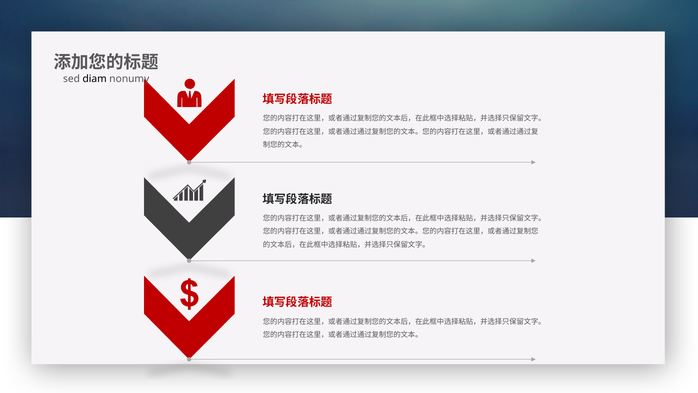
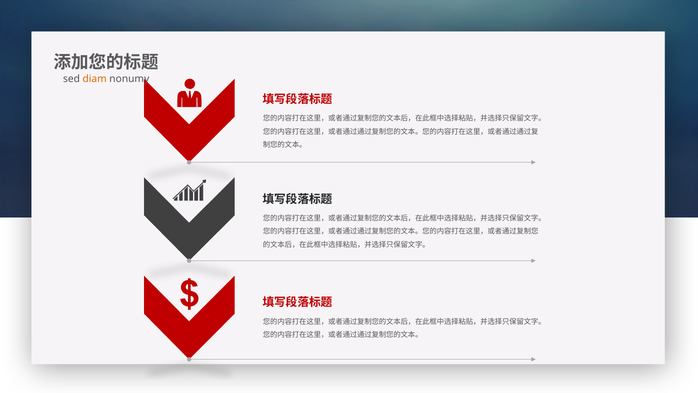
diam colour: black -> orange (95, 79)
